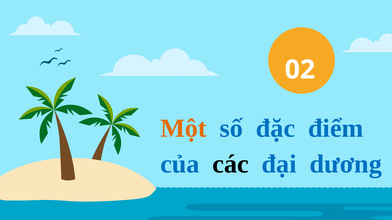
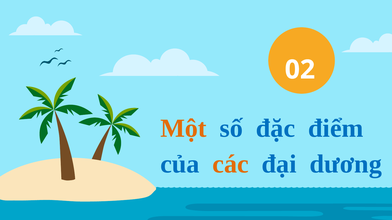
các colour: black -> orange (231, 164)
